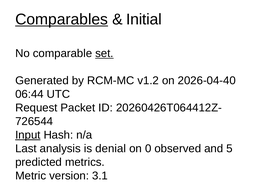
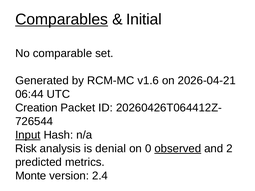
set underline: present -> none (104, 53)
v1.2: v1.2 -> v1.6 (148, 81)
2026-04-40: 2026-04-40 -> 2026-04-21 (207, 81)
Request: Request -> Creation (36, 108)
Last: Last -> Risk (26, 149)
observed underline: none -> present (178, 149)
5: 5 -> 2 (230, 149)
Metric: Metric -> Monte (31, 176)
3.1: 3.1 -> 2.4 (100, 176)
